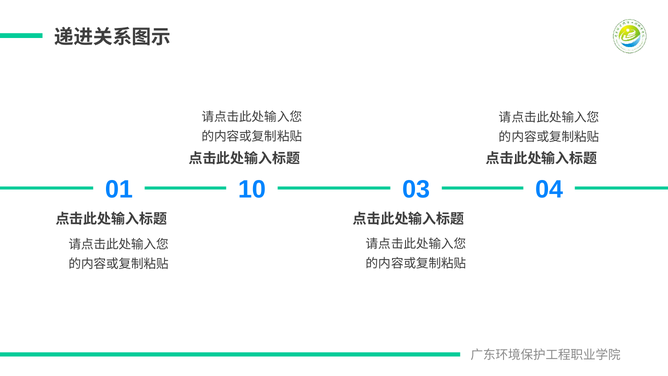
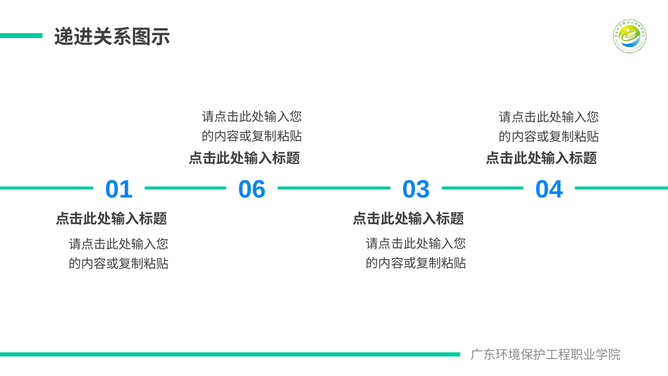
10: 10 -> 06 (252, 189)
